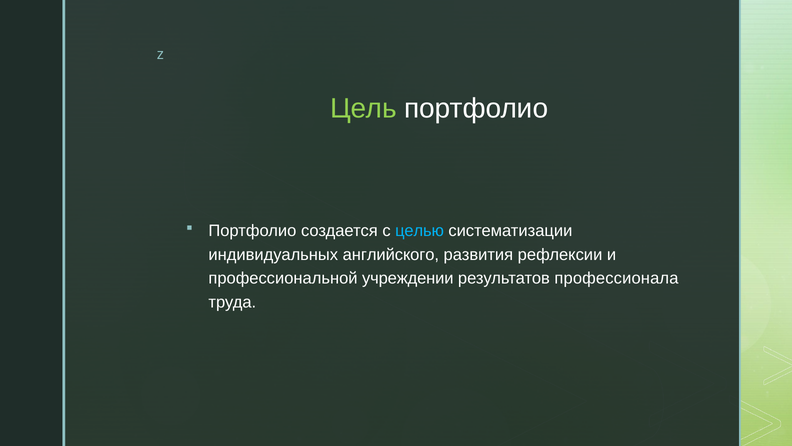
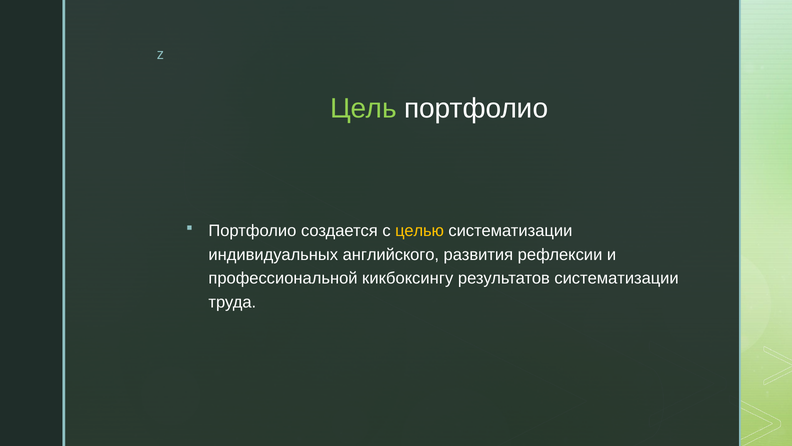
целью colour: light blue -> yellow (420, 231)
учреждении: учреждении -> кикбоксингу (408, 278)
результатов профессионала: профессионала -> систематизации (617, 278)
